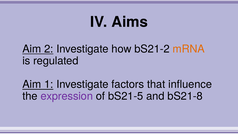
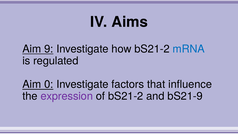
2: 2 -> 9 (49, 49)
mRNA colour: orange -> blue (189, 49)
1: 1 -> 0 (49, 84)
of bS21-5: bS21-5 -> bS21-2 (126, 96)
bS21-8: bS21-8 -> bS21-9 (185, 96)
